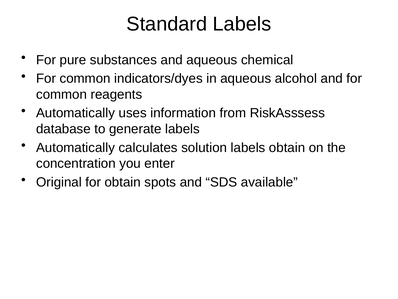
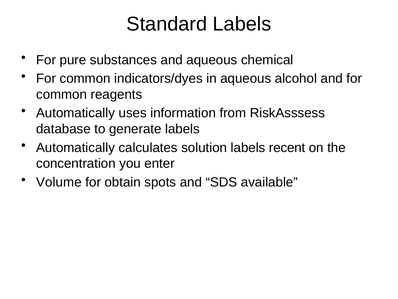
labels obtain: obtain -> recent (287, 147)
Original: Original -> Volume (59, 182)
